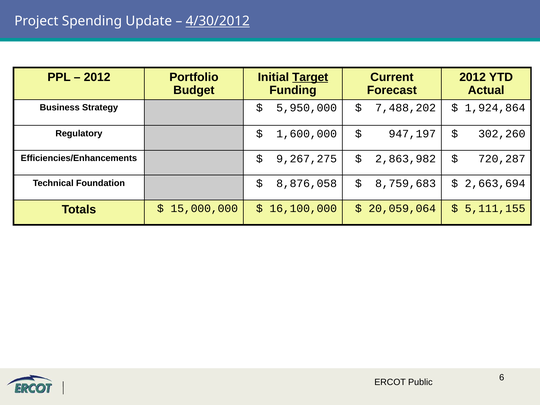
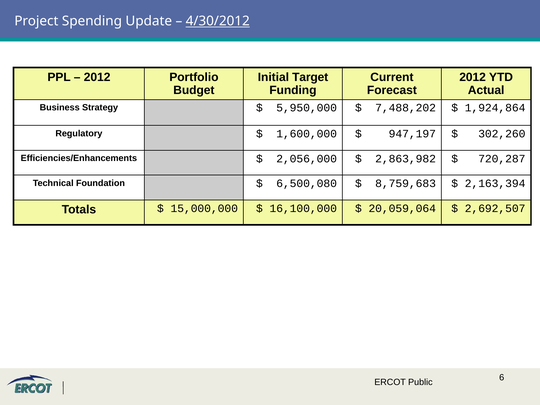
Target underline: present -> none (310, 77)
9,267,275: 9,267,275 -> 2,056,000 (307, 159)
8,876,058: 8,876,058 -> 6,500,080 (307, 183)
2,663,694: 2,663,694 -> 2,163,394 (495, 183)
5,111,155: 5,111,155 -> 2,692,507 (495, 208)
